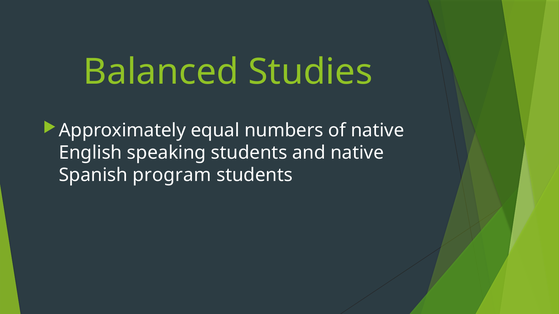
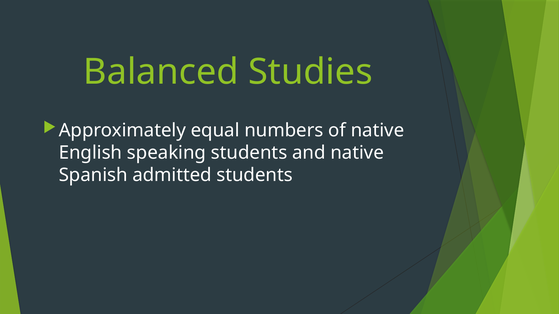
program: program -> admitted (172, 175)
